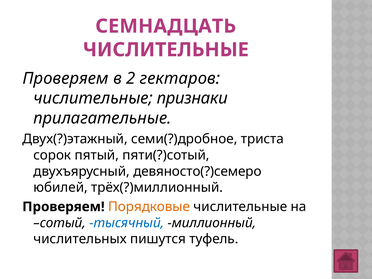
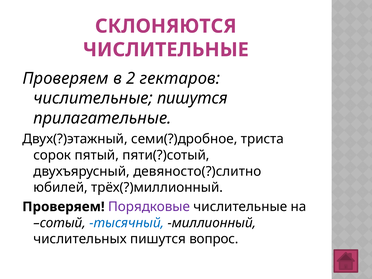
СЕМНАДЦАТЬ: СЕМНАДЦАТЬ -> СКЛОНЯЮТСЯ (166, 26)
числительные признаки: признаки -> пишутся (192, 98)
девяносто(?)семеро: девяносто(?)семеро -> девяносто(?)слитно (197, 171)
Порядковые colour: orange -> purple (149, 207)
туфель: туфель -> вопрос (214, 239)
